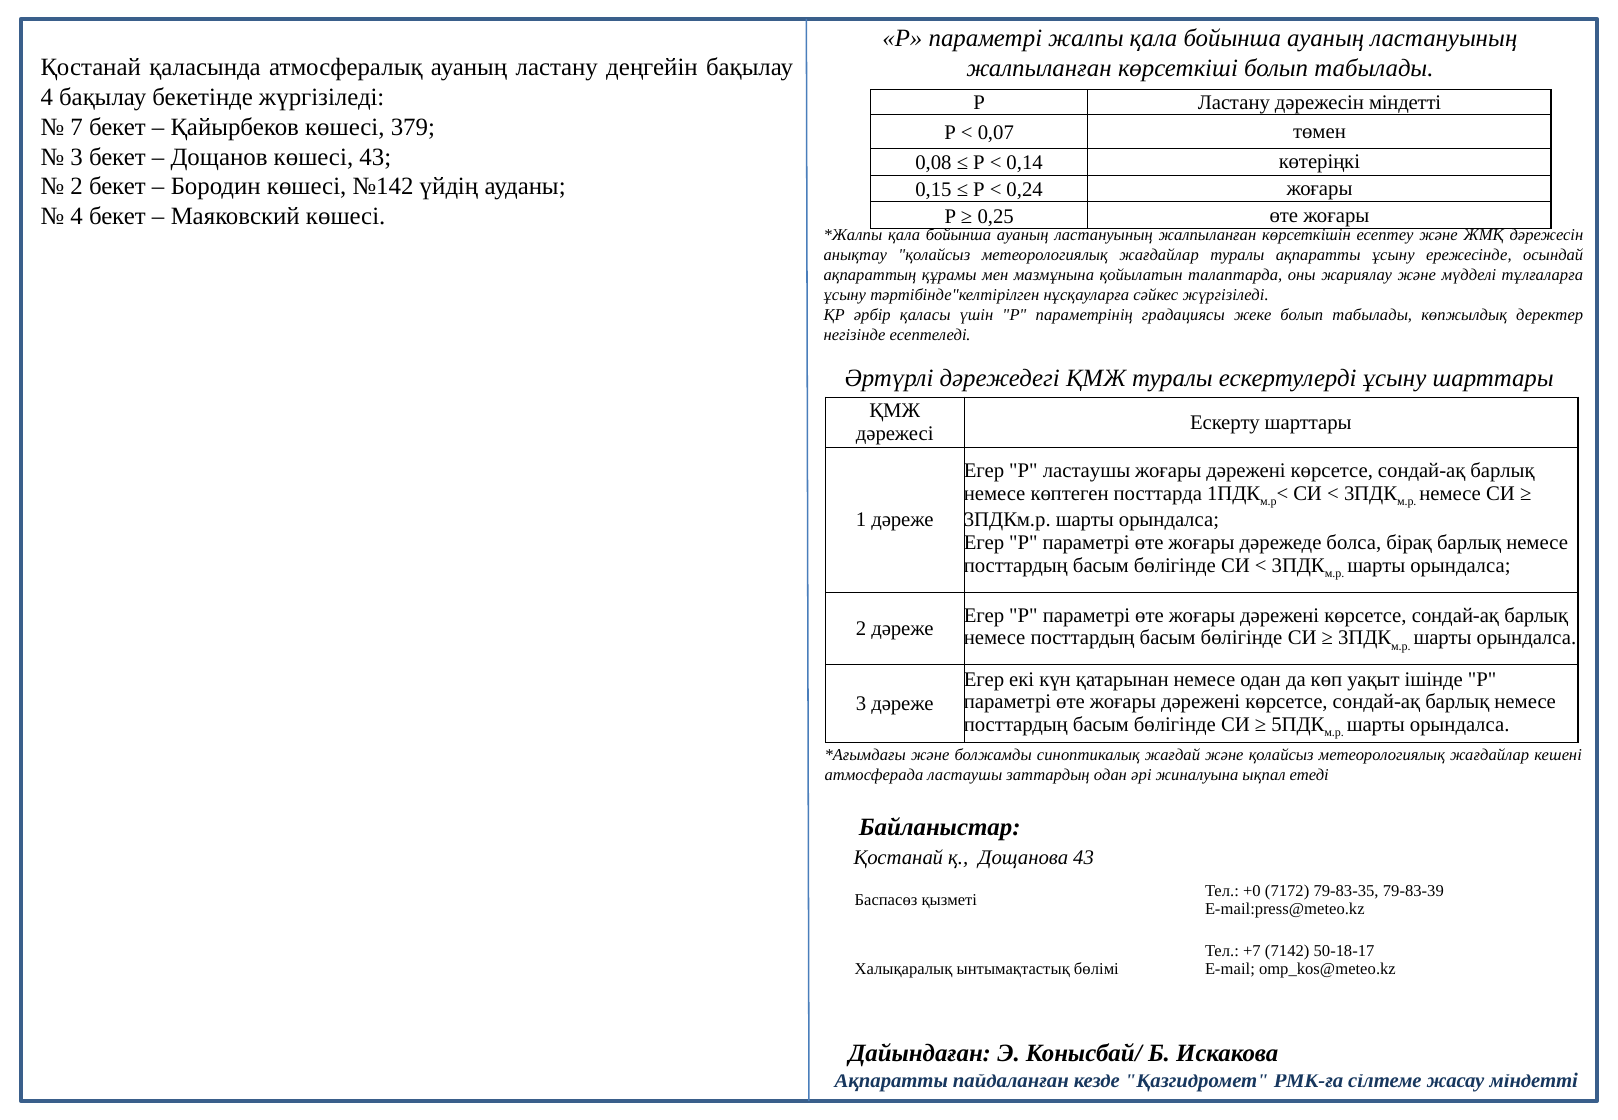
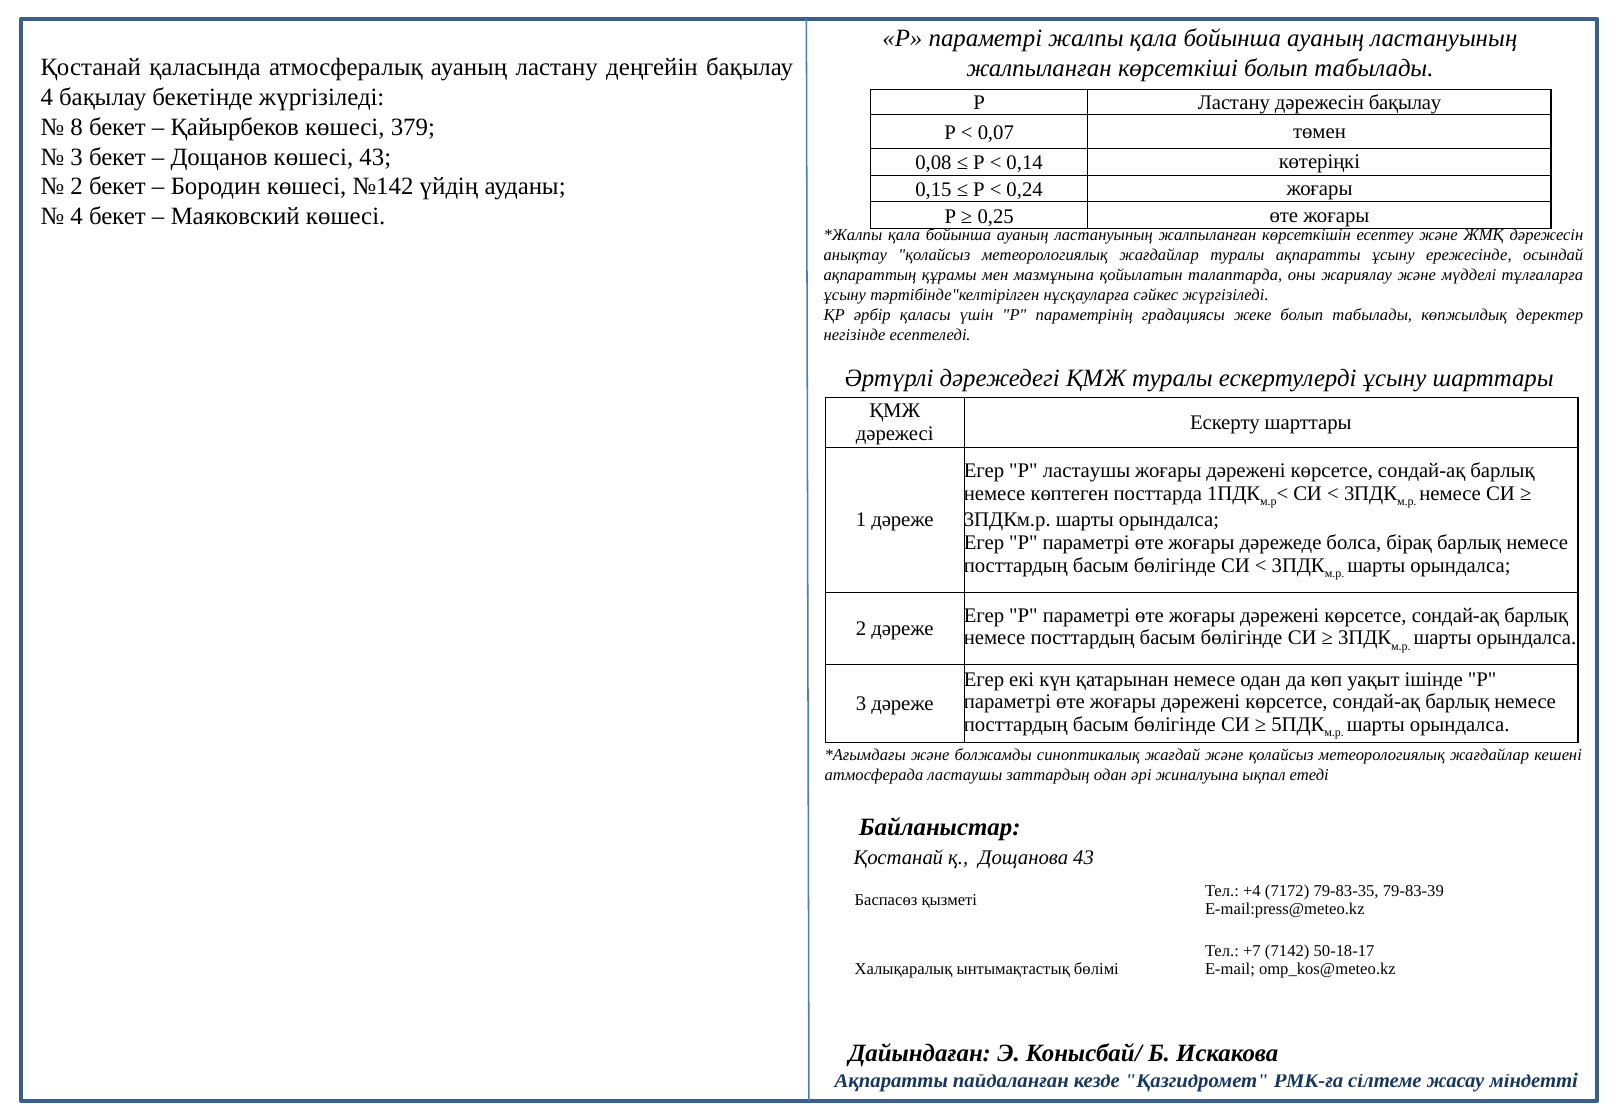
дәрежесін міндетті: міндетті -> бақылау (1405, 102)
7: 7 -> 8 (77, 127)
+0: +0 -> +4 (1252, 891)
